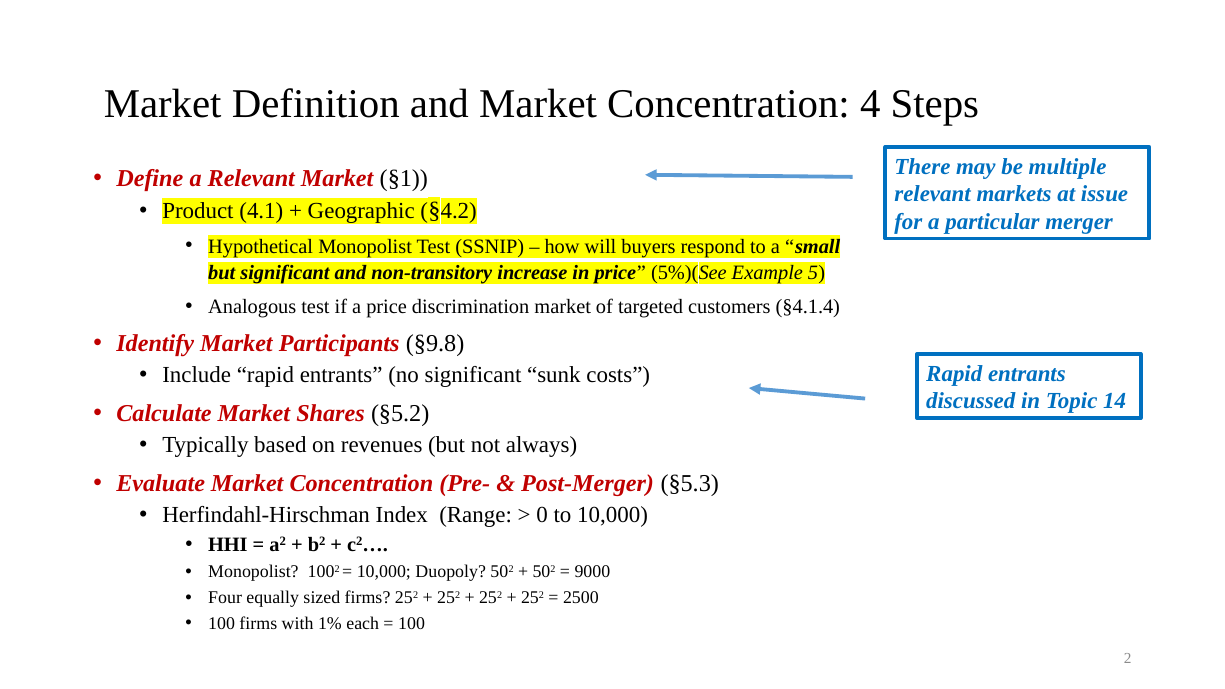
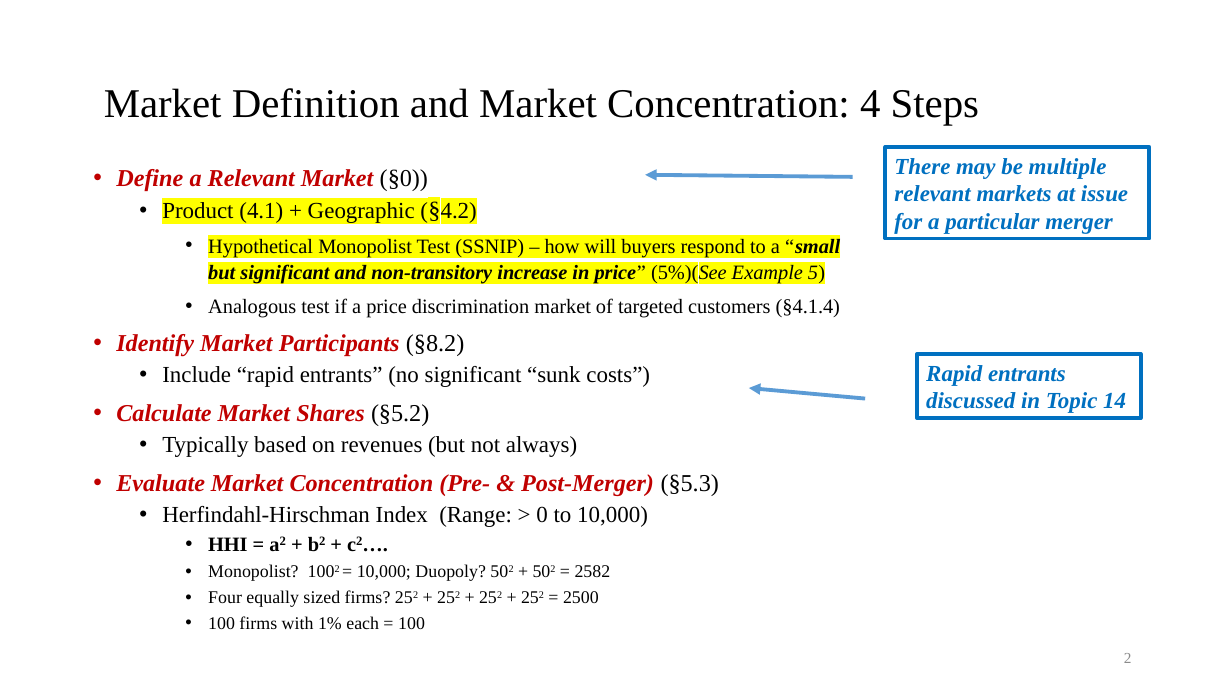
§1: §1 -> §0 (404, 178)
§9.8: §9.8 -> §8.2 (435, 343)
9000: 9000 -> 2582 (592, 572)
